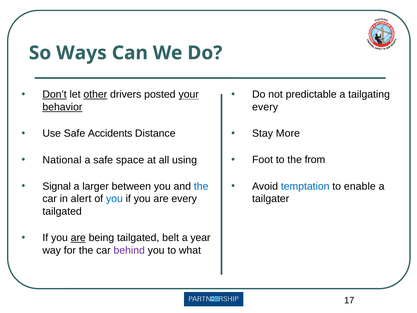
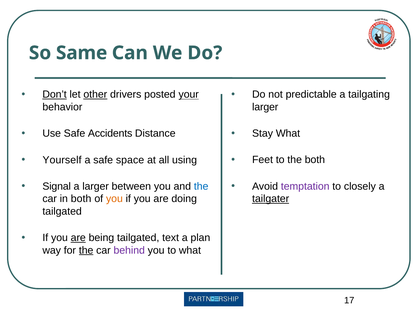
Ways: Ways -> Same (82, 53)
every: every -> larger (265, 107)
behavior underline: present -> none (62, 107)
Stay More: More -> What (288, 133)
Foot: Foot -> Feet (263, 160)
the from: from -> both (315, 160)
National: National -> Yourself (62, 160)
temptation colour: blue -> purple (305, 186)
enable: enable -> closely (360, 186)
tailgater underline: none -> present (271, 199)
in alert: alert -> both (81, 199)
you colour: blue -> orange (114, 199)
are every: every -> doing (184, 199)
belt: belt -> text (171, 238)
year: year -> plan (200, 238)
the underline: none -> present (86, 250)
